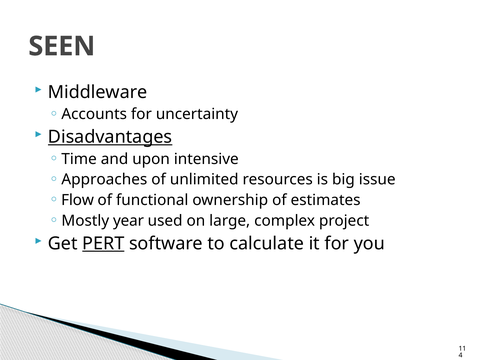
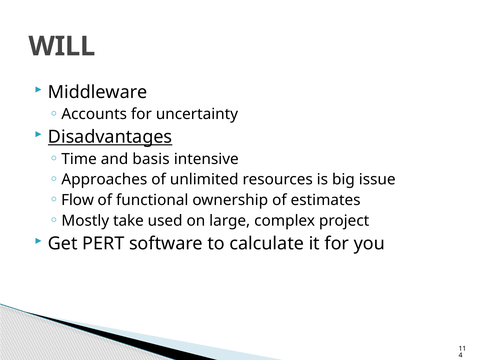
SEEN: SEEN -> WILL (62, 46)
upon: upon -> basis (151, 159)
year: year -> take (128, 221)
PERT underline: present -> none (103, 243)
